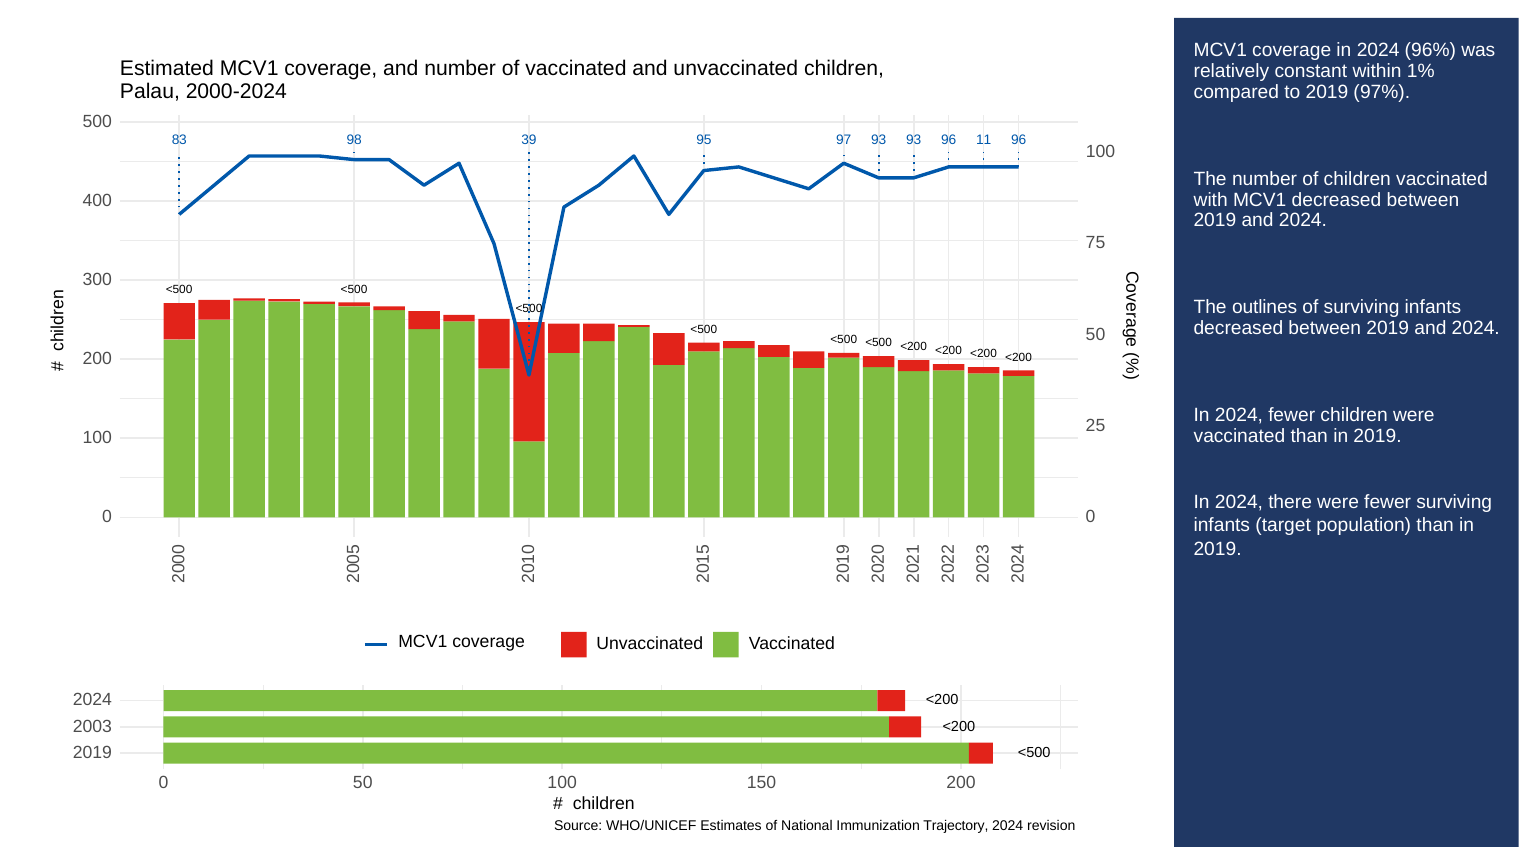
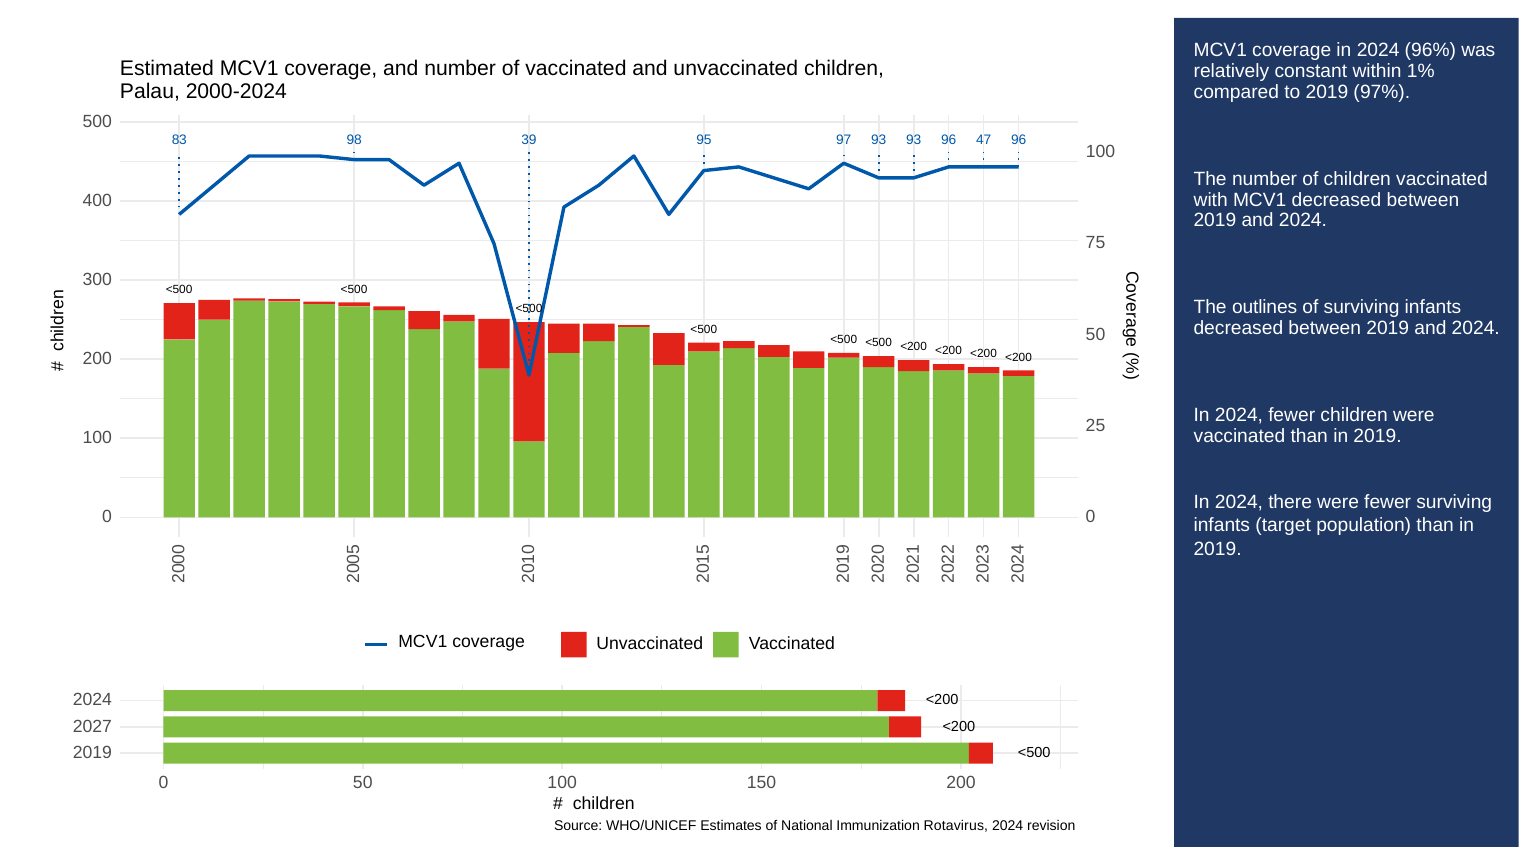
11: 11 -> 47 (984, 140)
2003: 2003 -> 2027 (92, 726)
Trajectory: Trajectory -> Rotavirus (956, 826)
